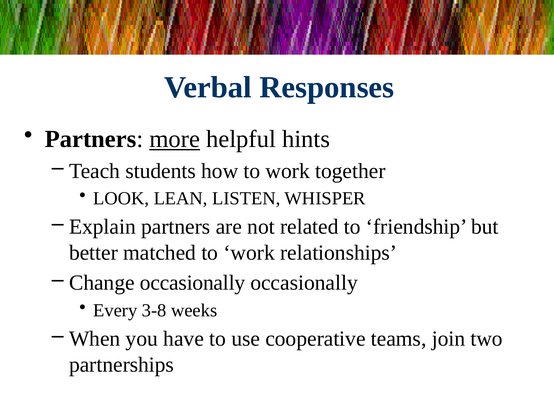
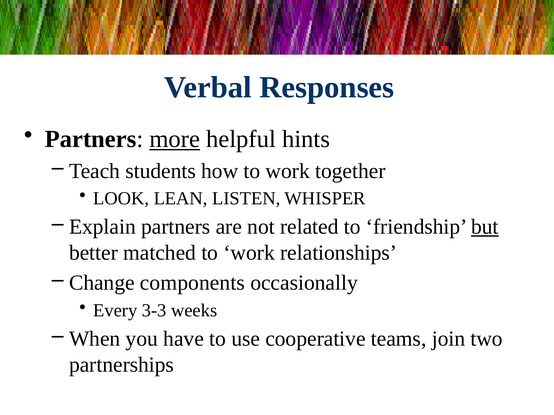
but underline: none -> present (485, 227)
Change occasionally: occasionally -> components (192, 283)
3-8: 3-8 -> 3-3 (154, 311)
